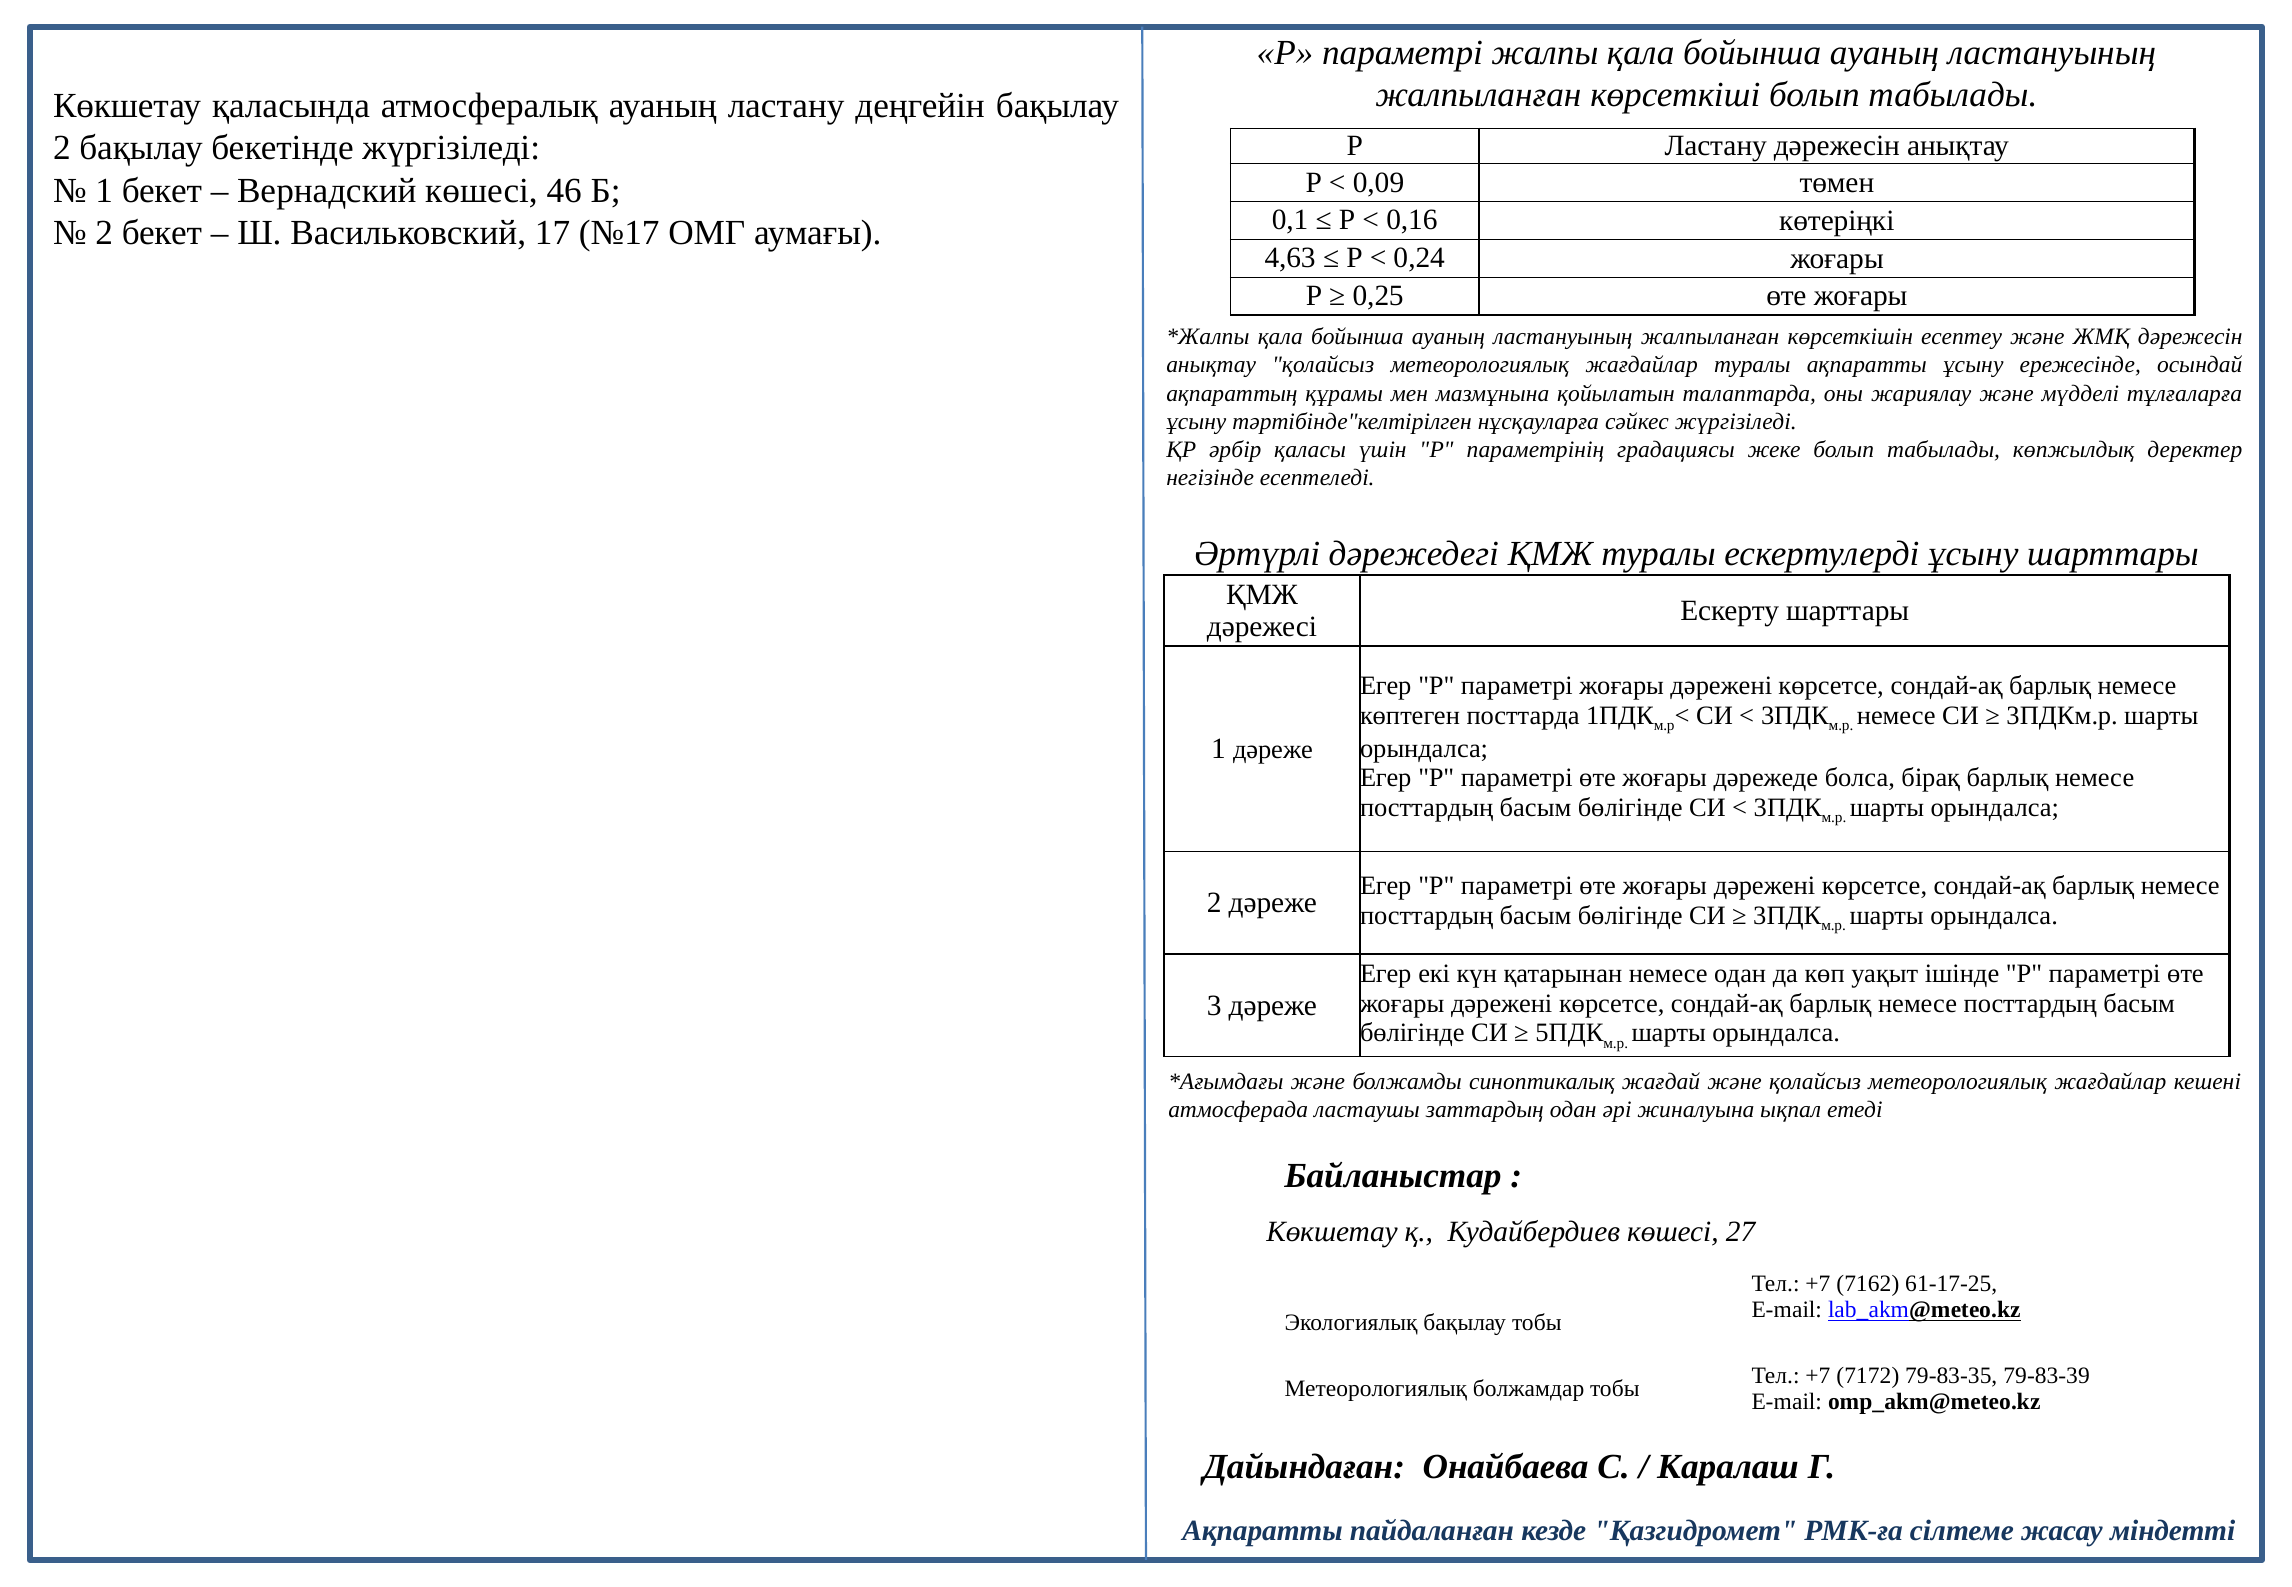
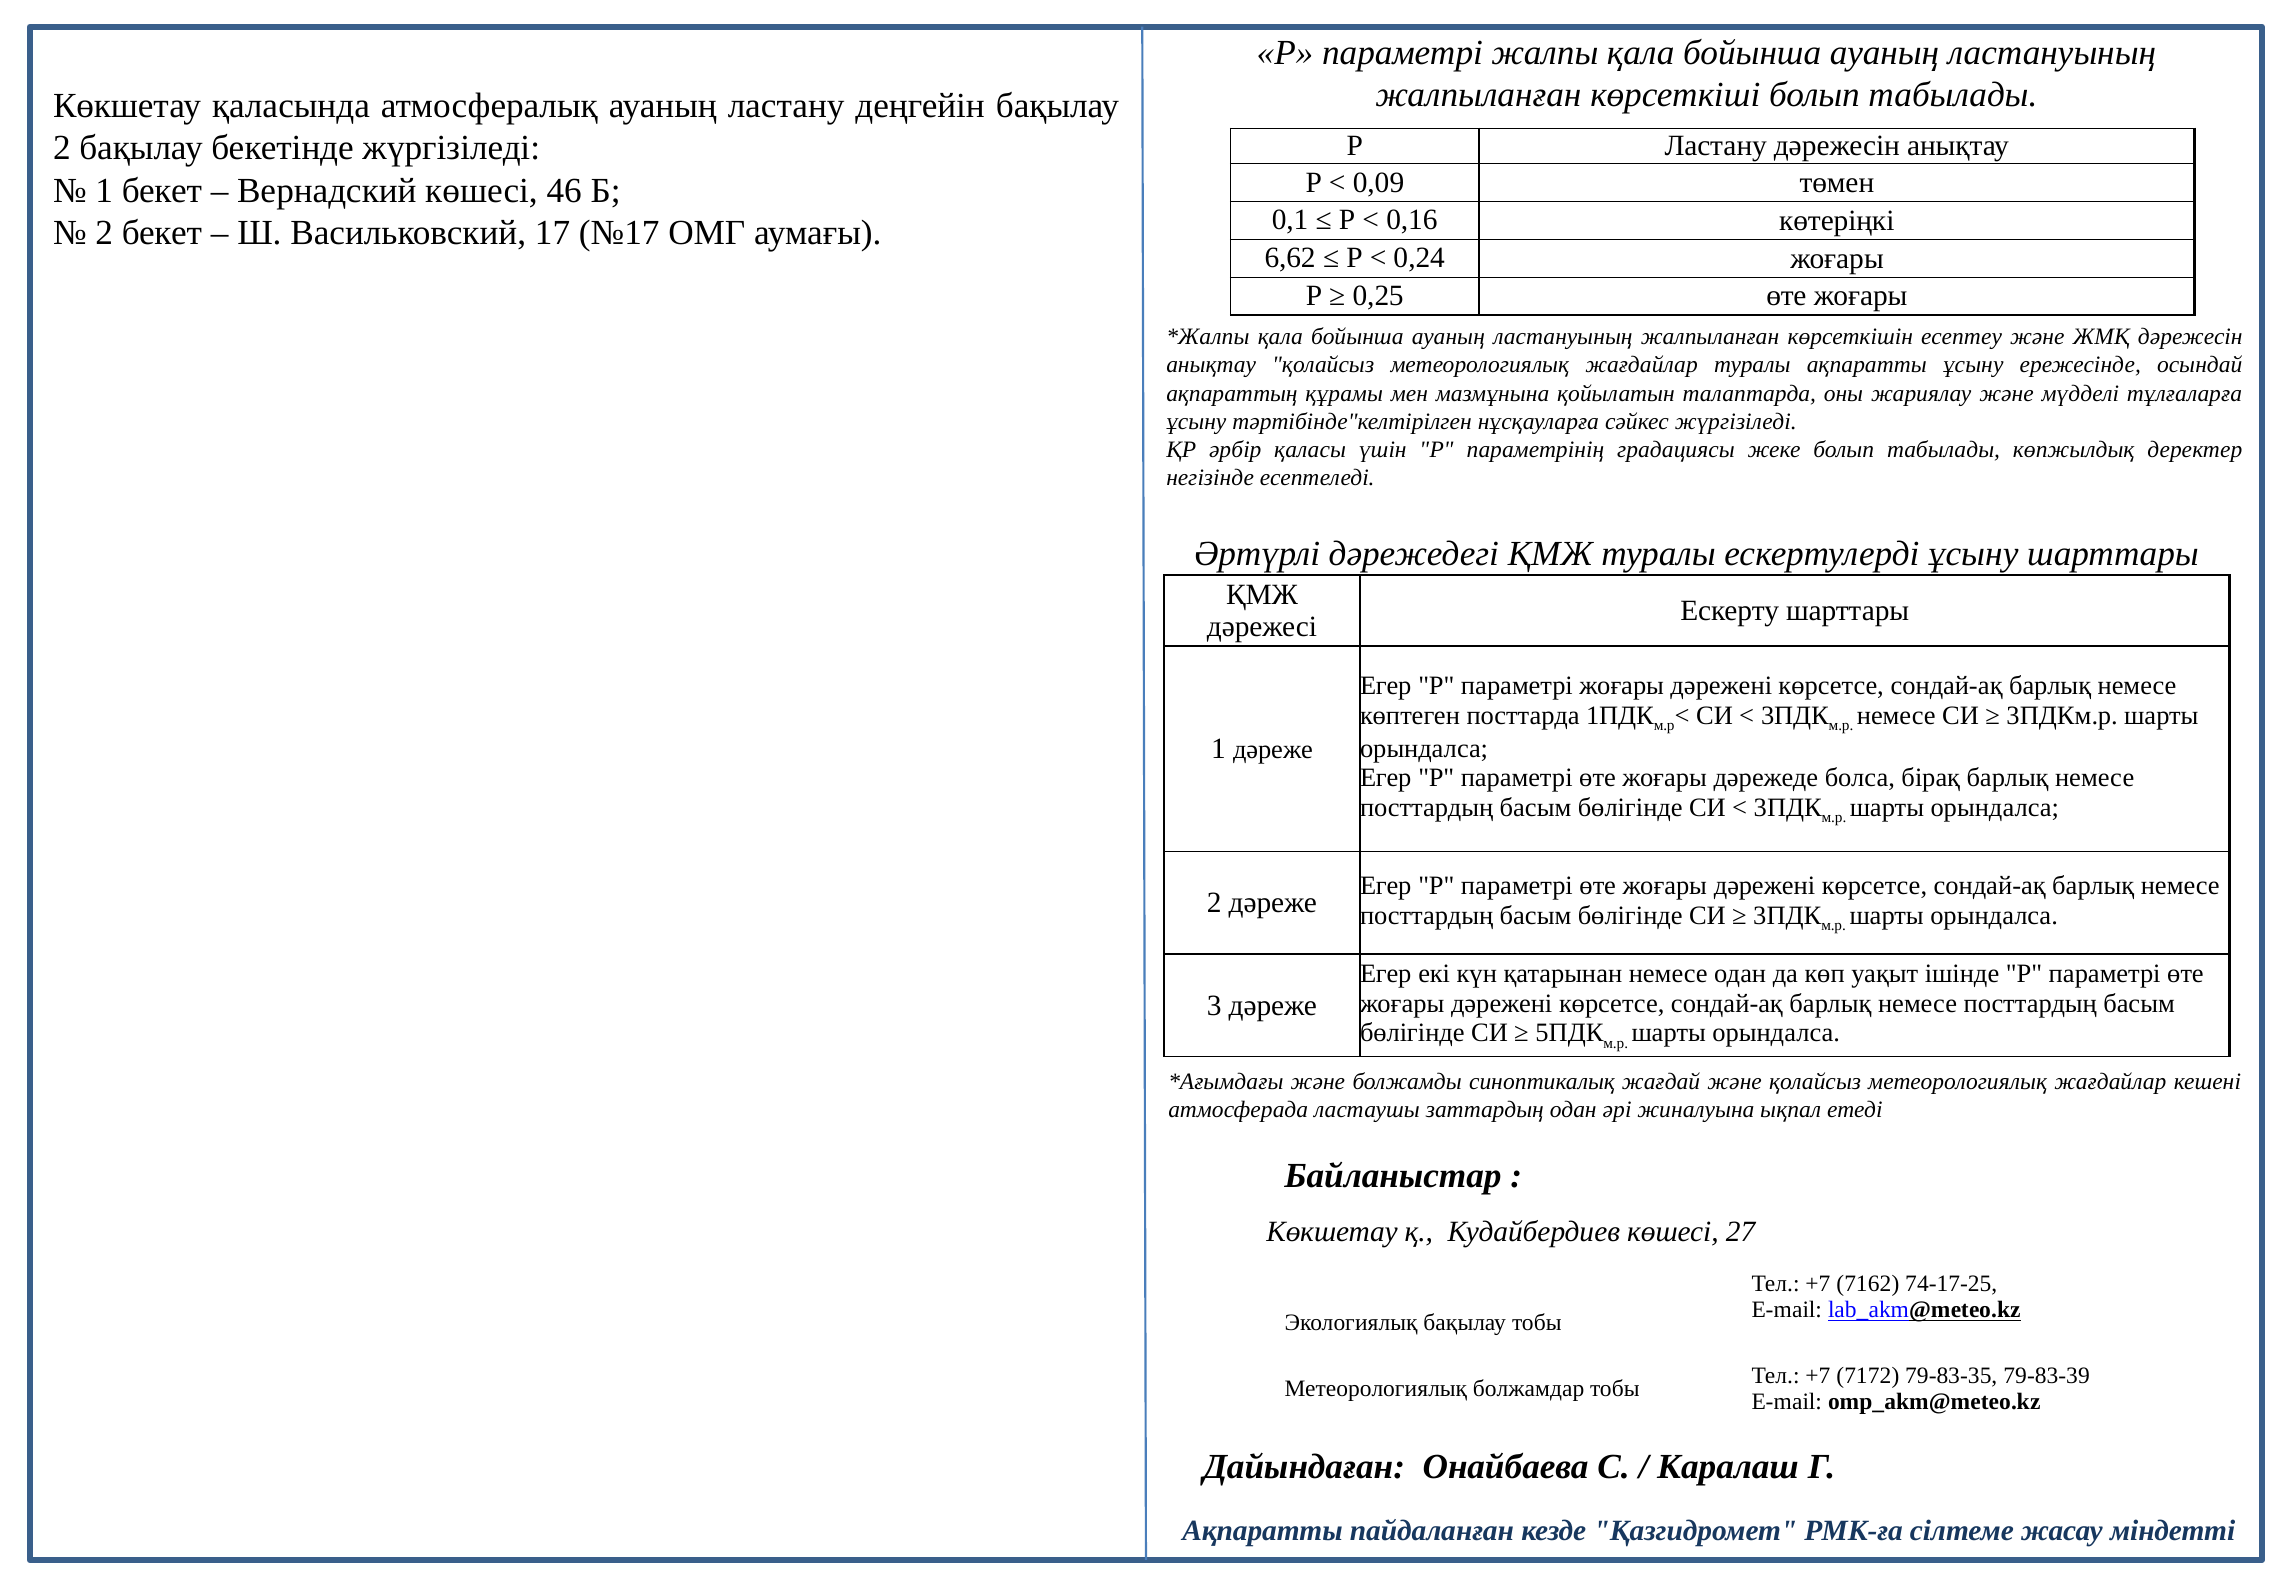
4,63: 4,63 -> 6,62 (1290, 258)
61-17-25: 61-17-25 -> 74-17-25 (1951, 1284)
